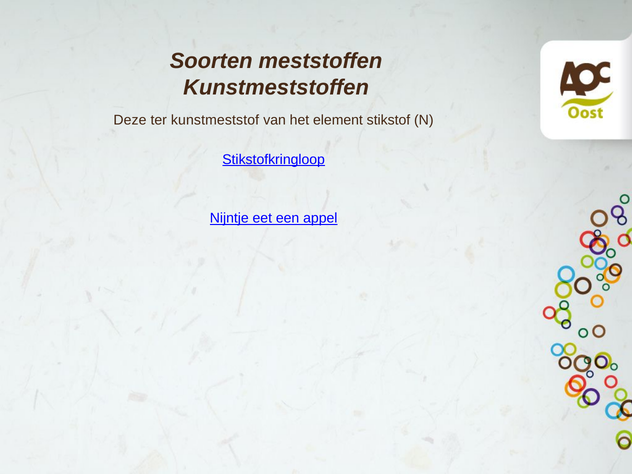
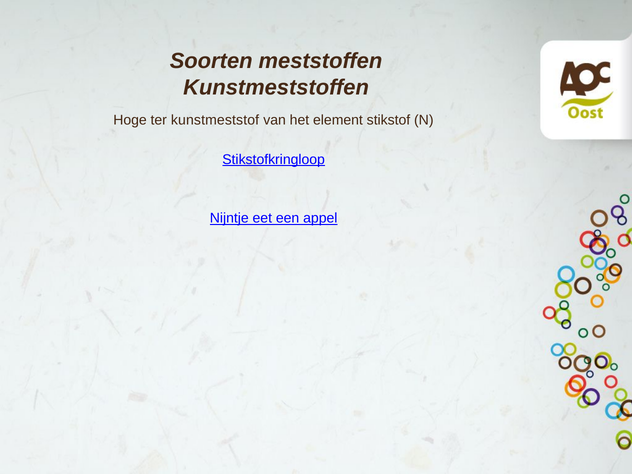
Deze: Deze -> Hoge (130, 120)
